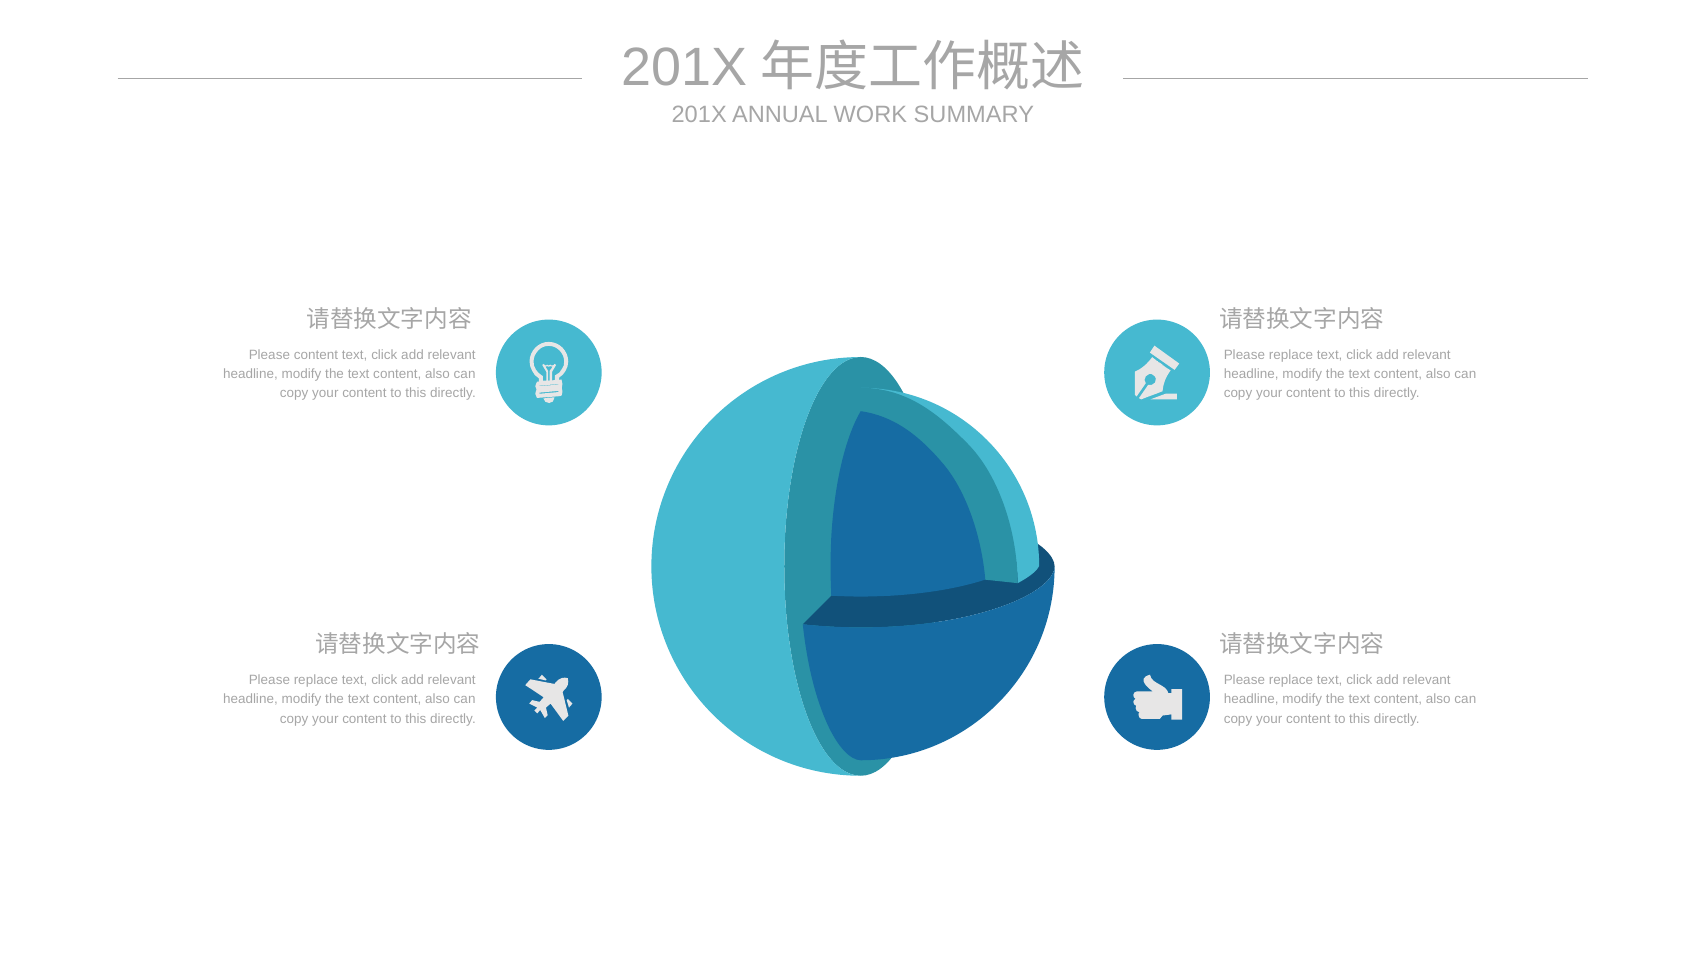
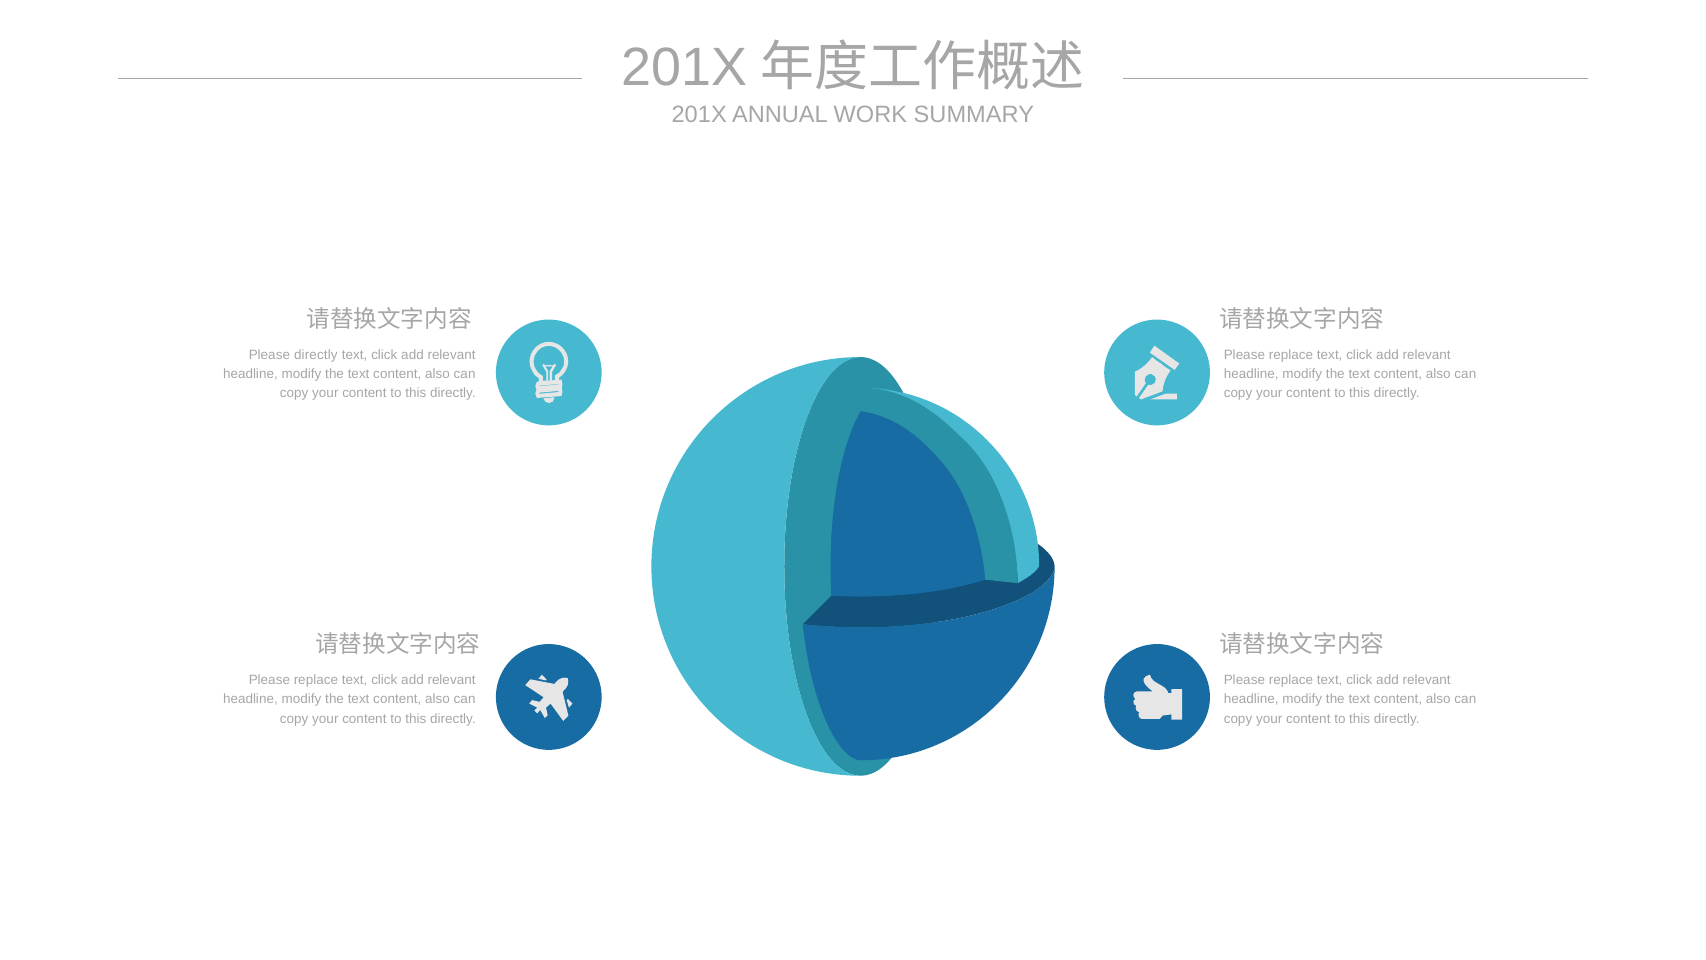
Please content: content -> directly (316, 355)
